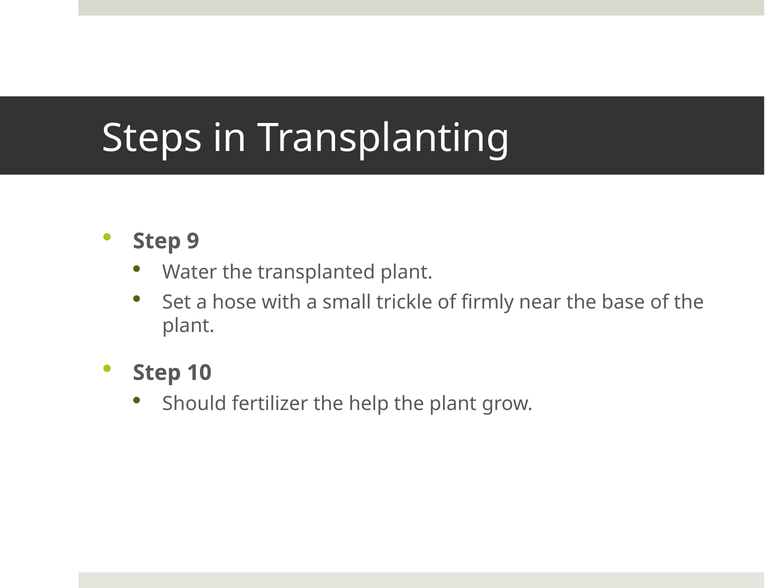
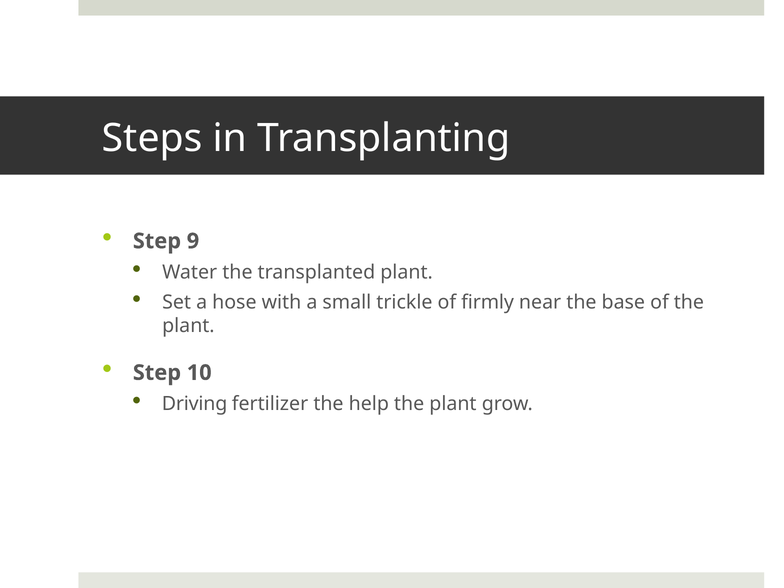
Should: Should -> Driving (195, 404)
